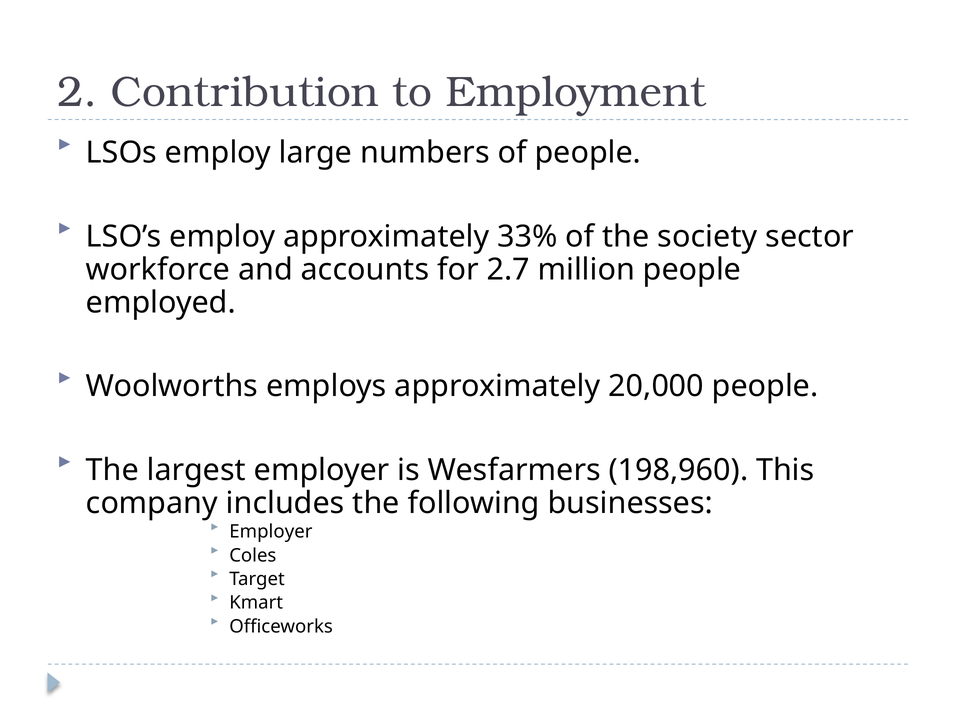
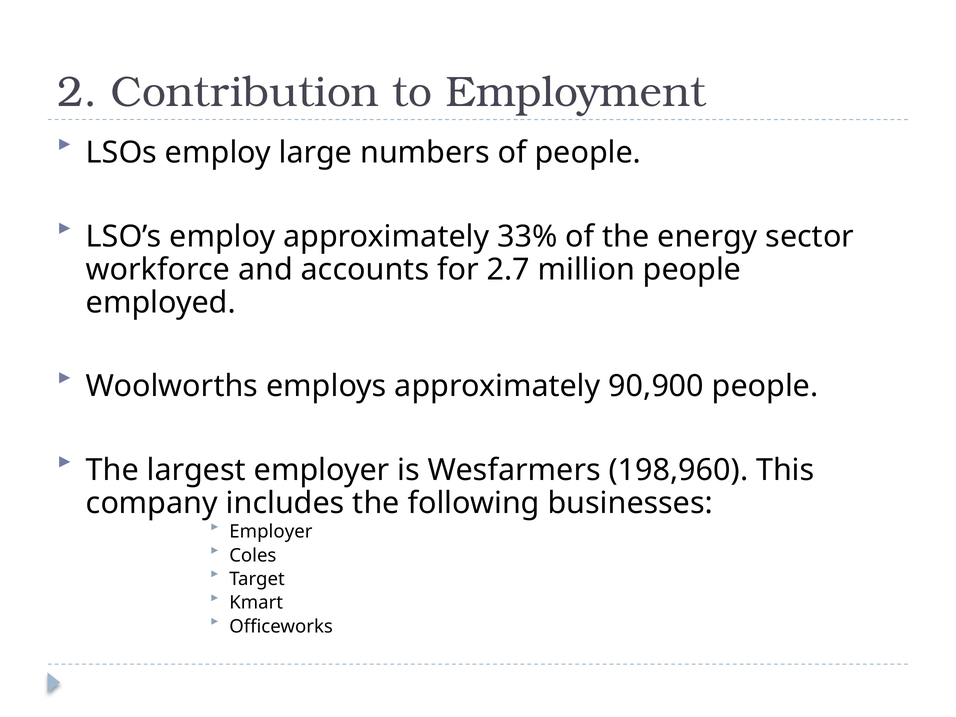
society: society -> energy (707, 237)
20,000: 20,000 -> 90,900 (656, 386)
